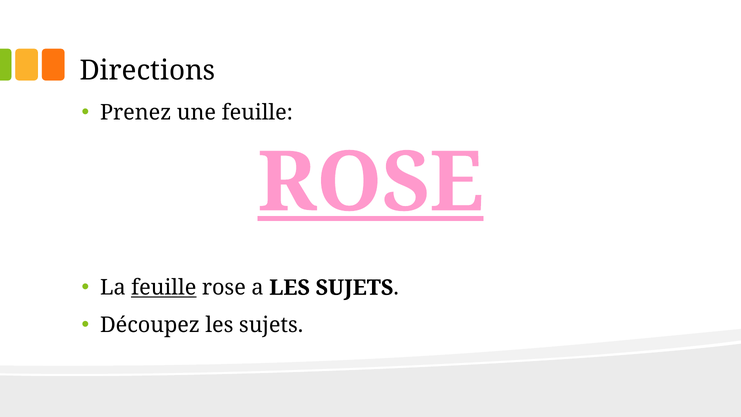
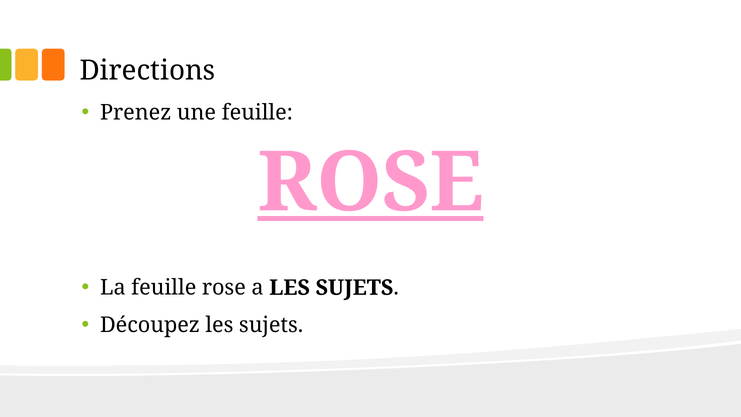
feuille underline: present -> none (164, 288)
